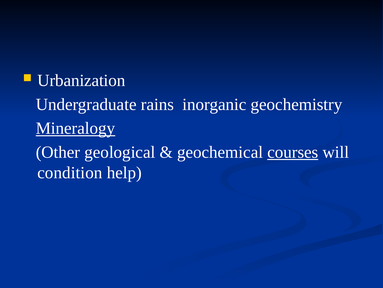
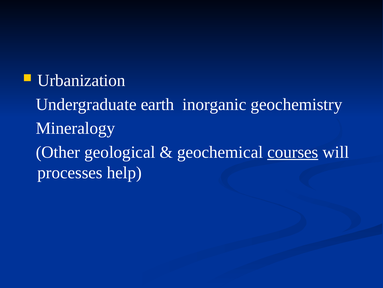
rains: rains -> earth (157, 104)
Mineralogy underline: present -> none (75, 128)
condition: condition -> processes (70, 172)
